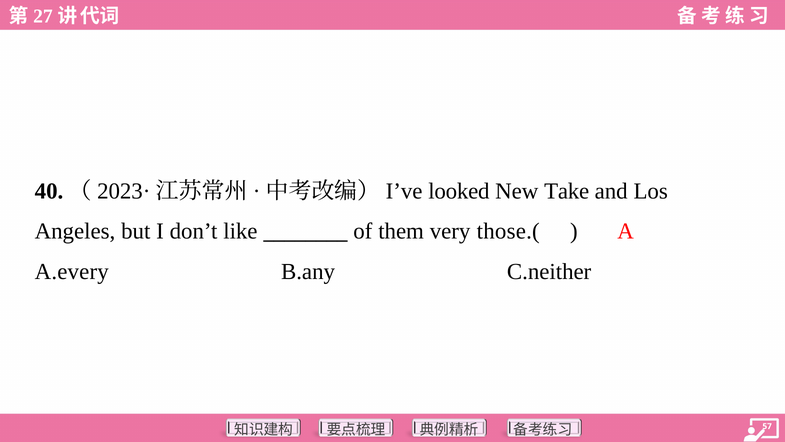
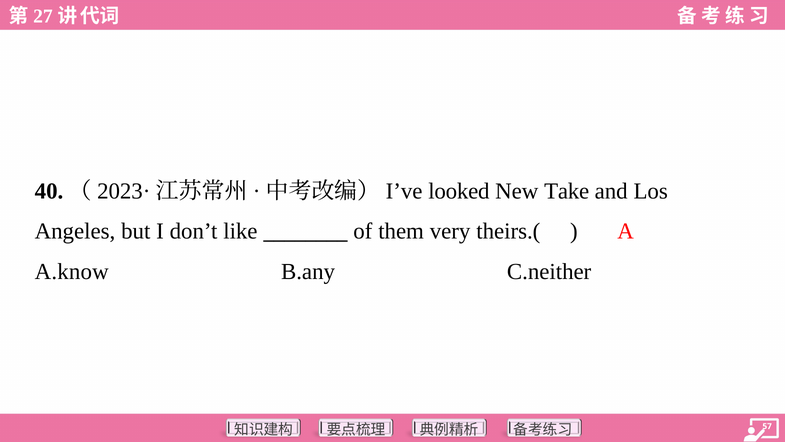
those.(: those.( -> theirs.( (508, 231)
A.every: A.every -> A.know (72, 271)
